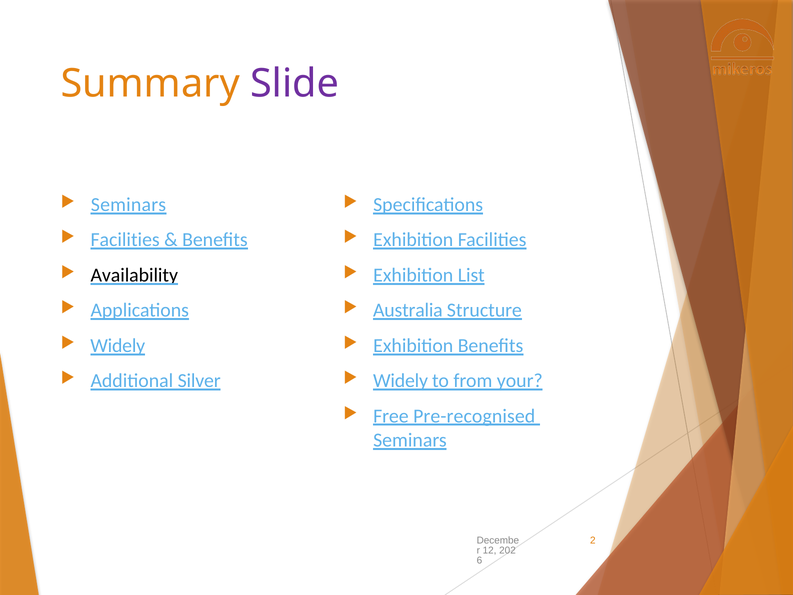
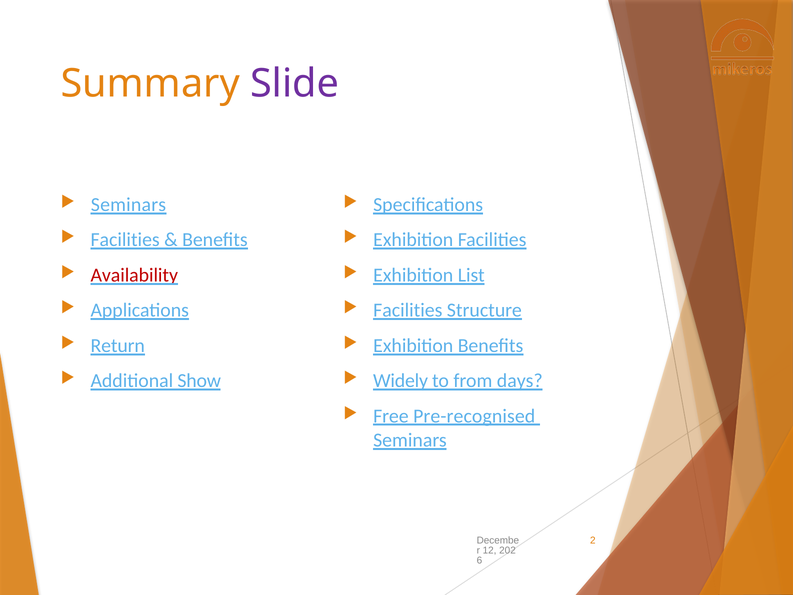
Availability colour: black -> red (134, 275)
Australia: Australia -> Facilities (408, 310)
Widely: Widely -> Return (118, 346)
Silver: Silver -> Show (199, 381)
your: your -> days (520, 381)
